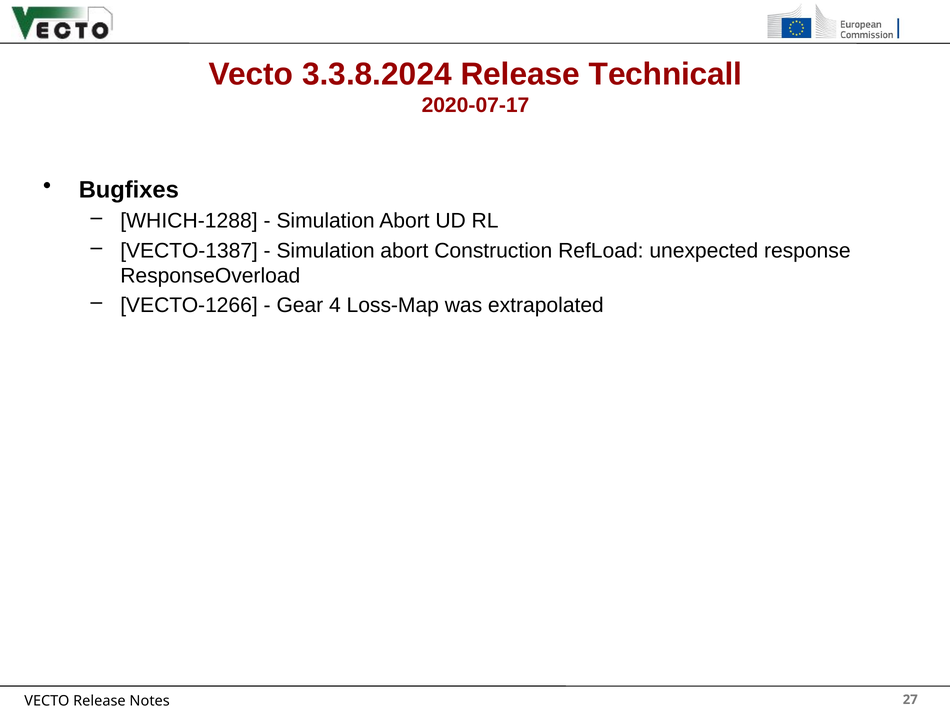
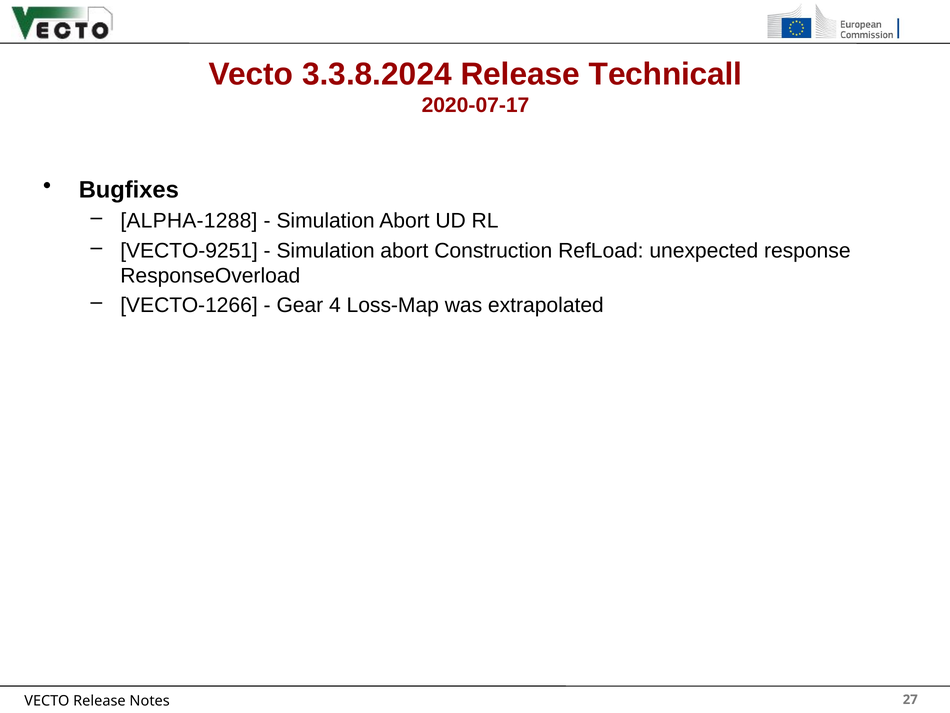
WHICH-1288: WHICH-1288 -> ALPHA-1288 (189, 221)
VECTO-1387: VECTO-1387 -> VECTO-9251 (189, 250)
